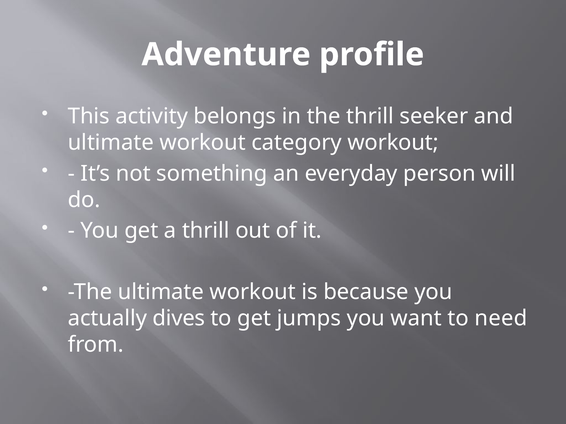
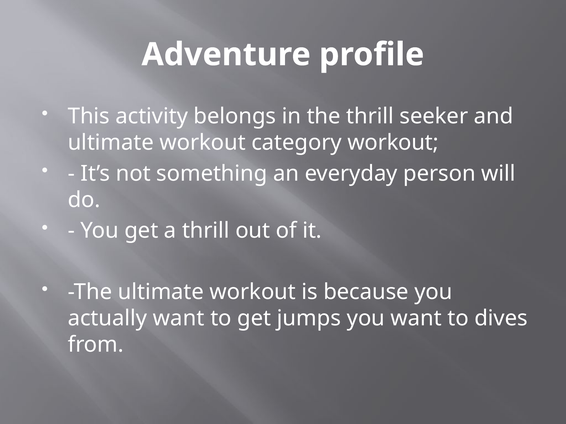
actually dives: dives -> want (179, 319)
need: need -> dives (501, 319)
